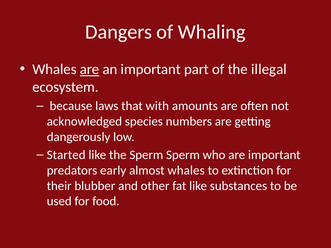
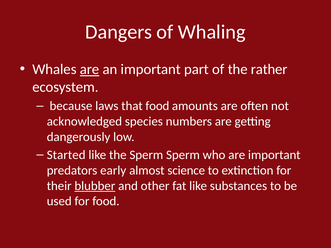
illegal: illegal -> rather (269, 69)
that with: with -> food (157, 106)
almost whales: whales -> science (186, 171)
blubber underline: none -> present (95, 186)
